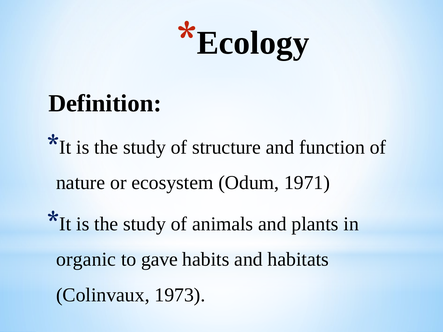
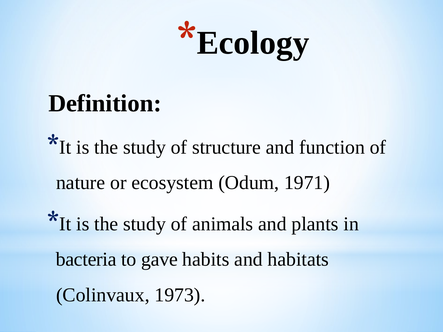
organic: organic -> bacteria (86, 260)
